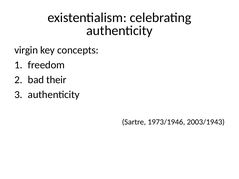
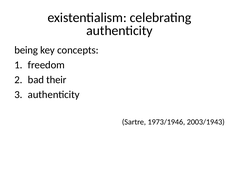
virgin: virgin -> being (26, 50)
